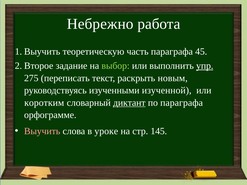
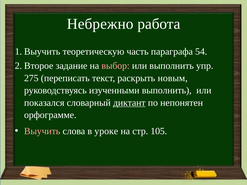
45: 45 -> 54 (201, 52)
выбор colour: light green -> pink (116, 66)
упр underline: present -> none (205, 66)
изученными изученной: изученной -> выполнить (167, 91)
коротким: коротким -> показался (44, 103)
по параграфа: параграфа -> непонятен (182, 103)
145: 145 -> 105 (159, 131)
